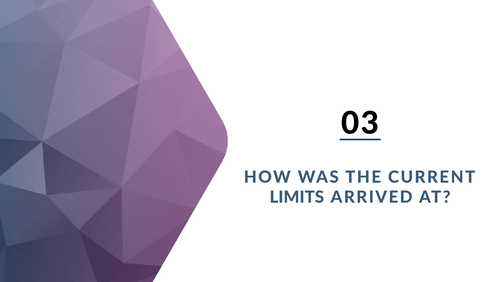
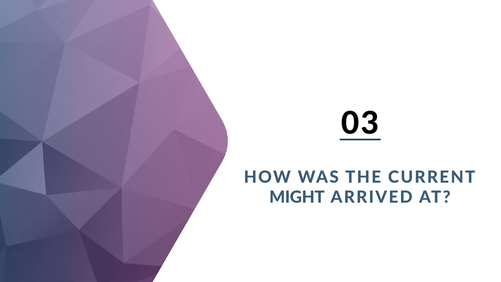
LIMITS: LIMITS -> MIGHT (297, 197)
